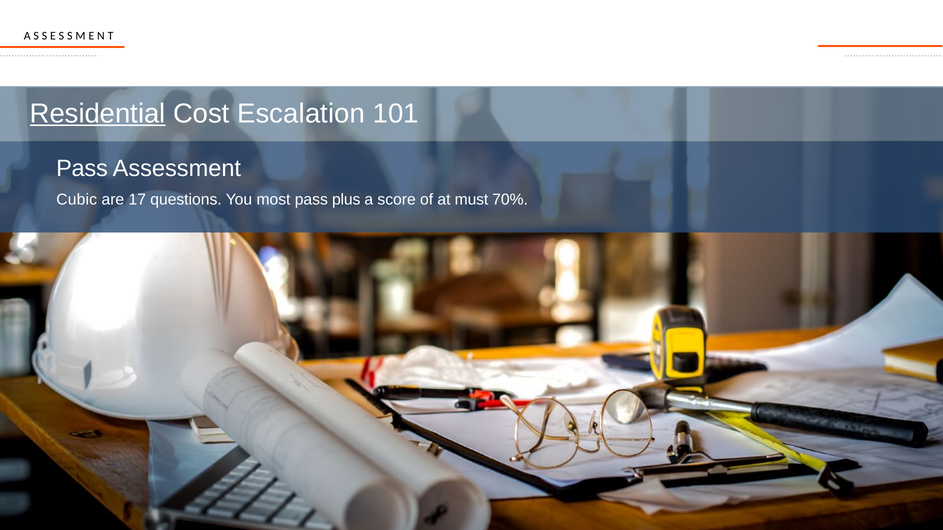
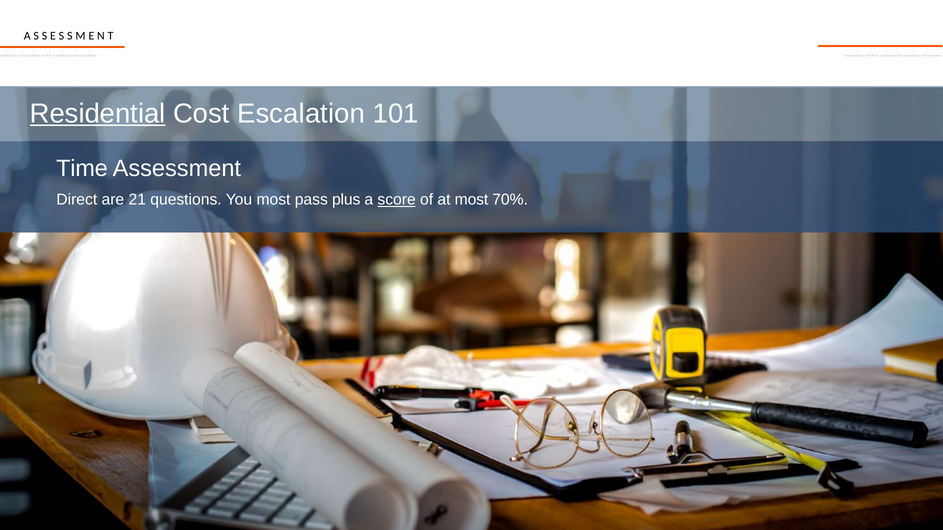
Pass: Pass -> Time (82, 169)
Cubic: Cubic -> Direct (77, 200)
17: 17 -> 21 (137, 200)
score underline: none -> present (397, 200)
at must: must -> most (472, 200)
